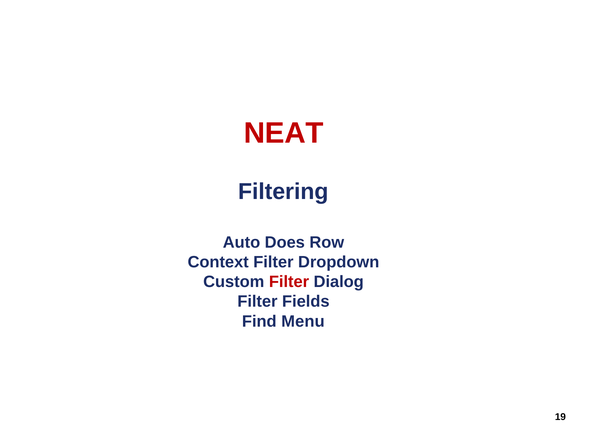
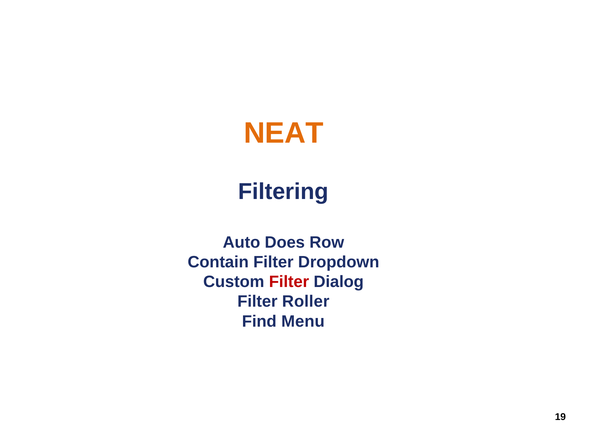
NEAT colour: red -> orange (284, 133)
Context: Context -> Contain (218, 262)
Fields: Fields -> Roller (306, 302)
